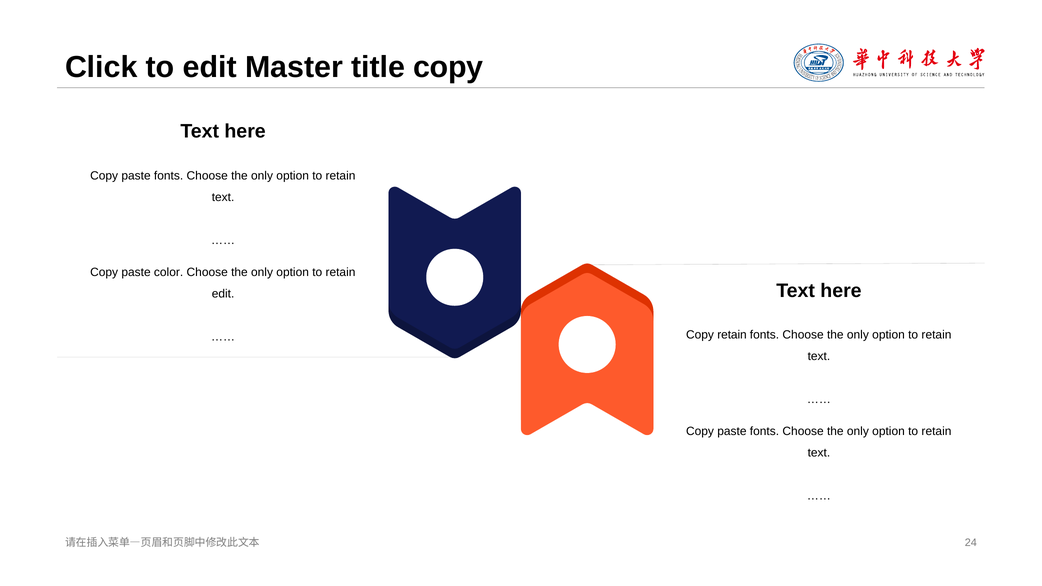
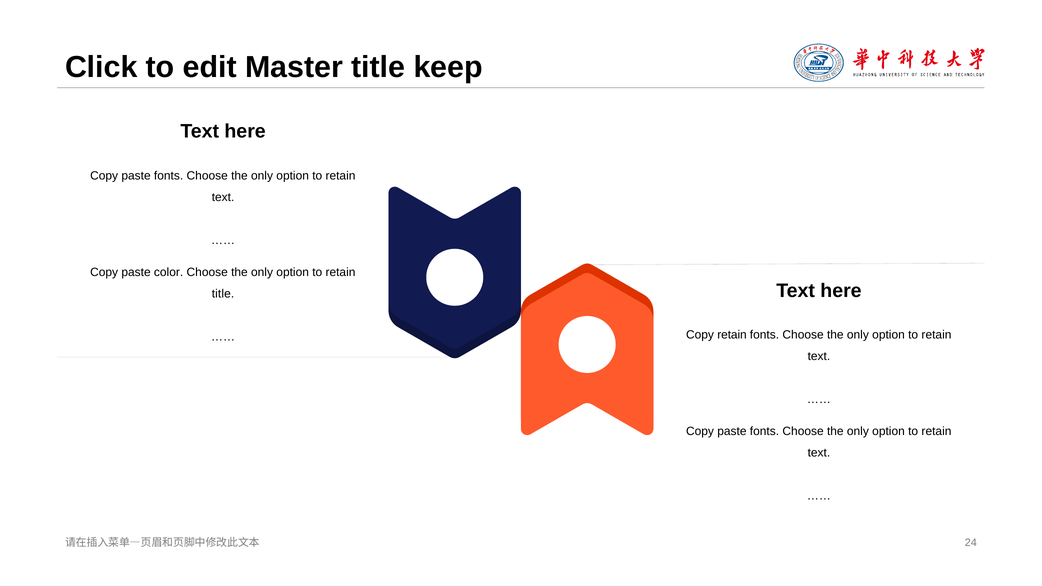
title copy: copy -> keep (448, 67)
edit: edit -> title (223, 294)
